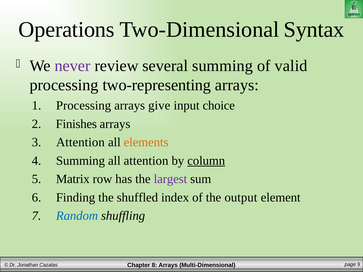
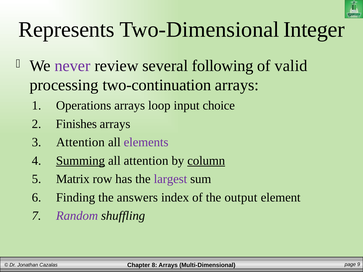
Operations: Operations -> Represents (67, 30)
Syntax: Syntax -> Integer (314, 30)
several summing: summing -> following (223, 66)
two-representing: two-representing -> two-continuation (157, 85)
Processing: Processing -> Operations (84, 106)
give: give -> loop (159, 106)
elements colour: orange -> purple (146, 142)
Summing underline: none -> present (80, 161)
shuffled: shuffled -> answers (137, 198)
Random colour: blue -> purple (77, 216)
